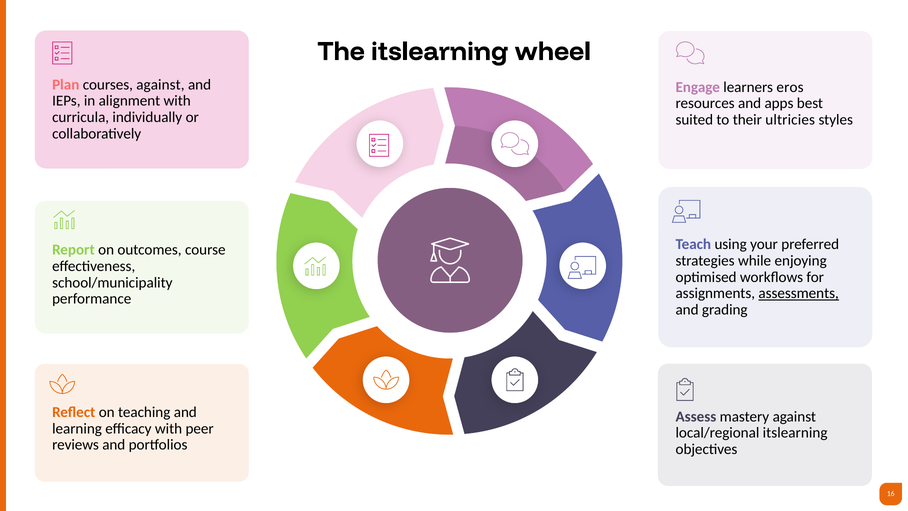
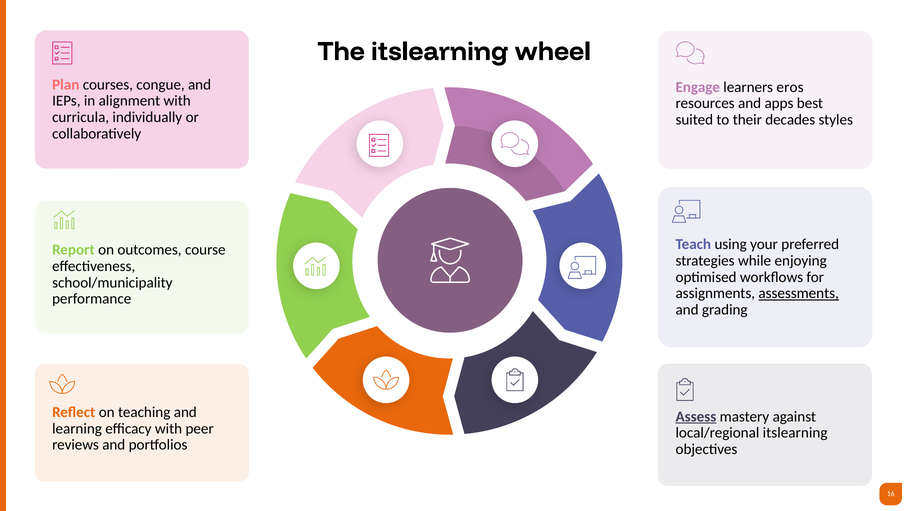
courses against: against -> congue (160, 85)
ultricies: ultricies -> decades (790, 120)
Assess underline: none -> present (696, 416)
